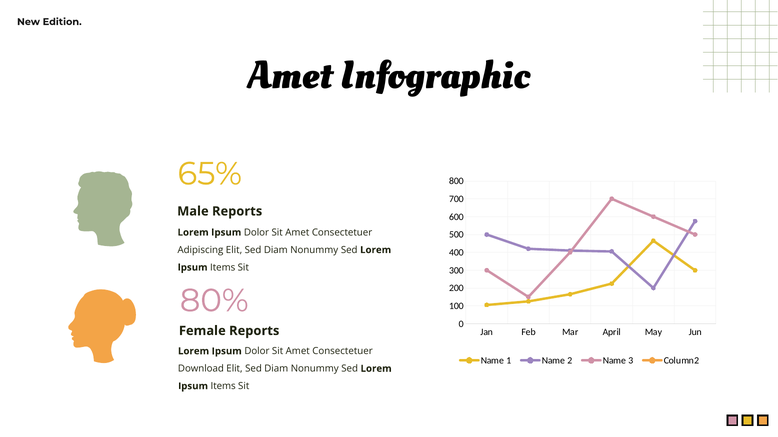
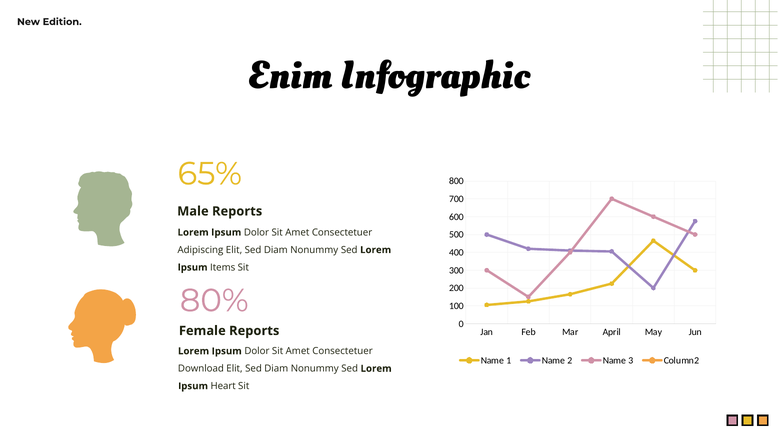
Amet: Amet -> Enim (290, 75)
Items: Items -> Heart (223, 387)
